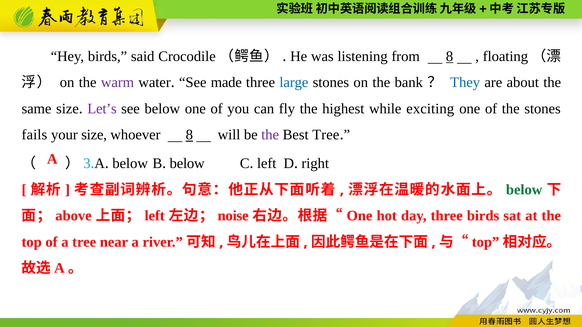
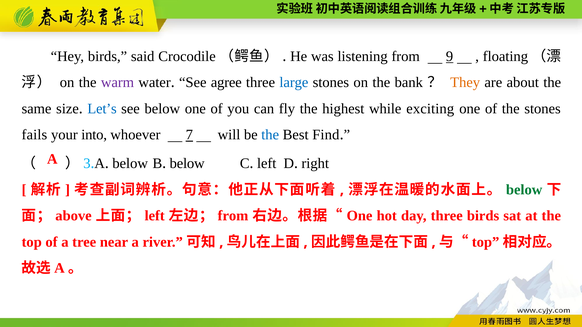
from 8: 8 -> 9 (450, 56)
made: made -> agree (226, 82)
They colour: blue -> orange (465, 82)
Let’s colour: purple -> blue (102, 109)
your size: size -> into (94, 135)
whoever 8: 8 -> 7 (189, 135)
the colour: purple -> blue (270, 135)
Best Tree: Tree -> Find (326, 135)
noise: noise -> from (233, 216)
